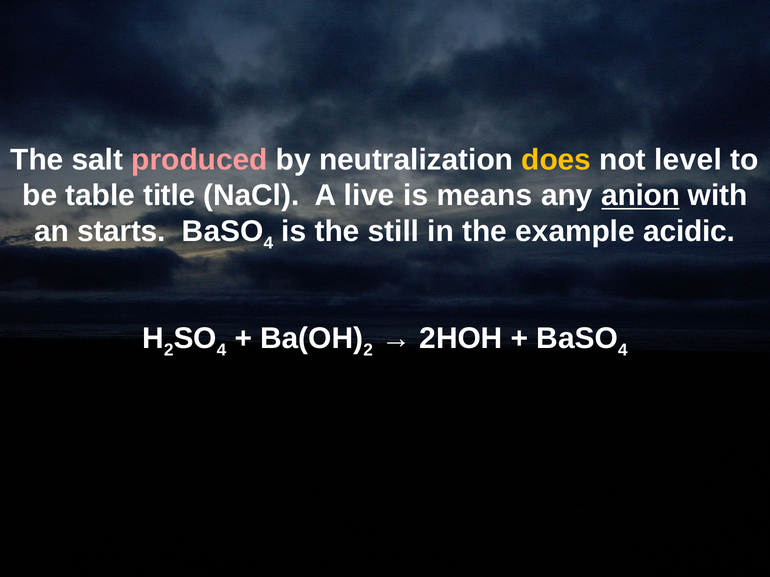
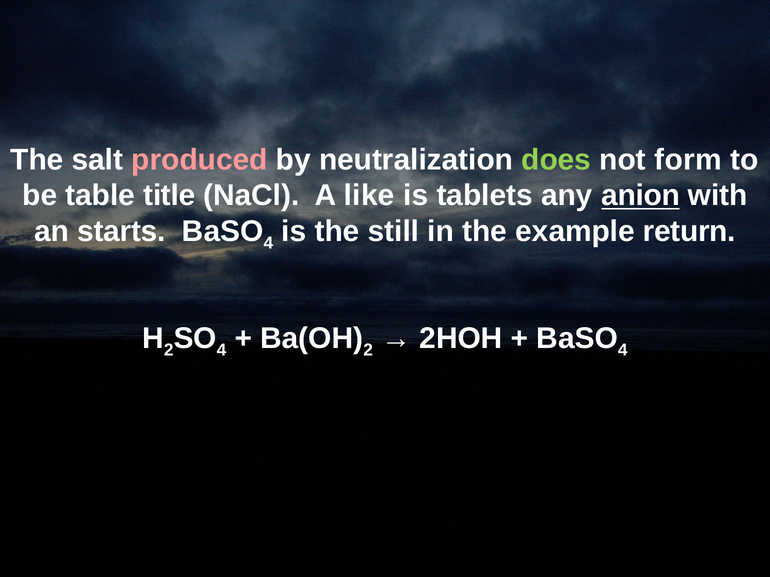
does colour: yellow -> light green (556, 160)
level: level -> form (688, 160)
live: live -> like (369, 196)
means: means -> tablets (485, 196)
acidic: acidic -> return (689, 232)
